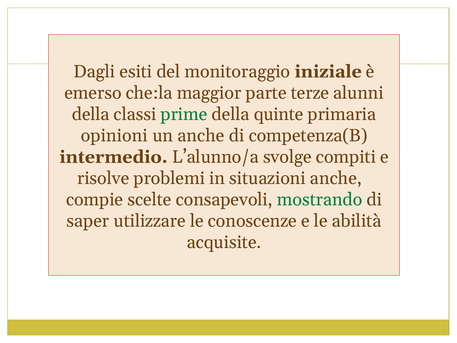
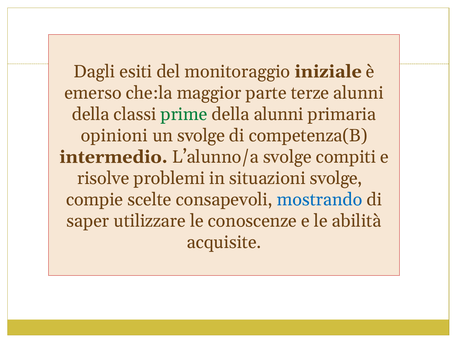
della quinte: quinte -> alunni (279, 114)
un anche: anche -> svolge (201, 136)
situazioni anche: anche -> svolge (336, 178)
mostrando colour: green -> blue (320, 200)
